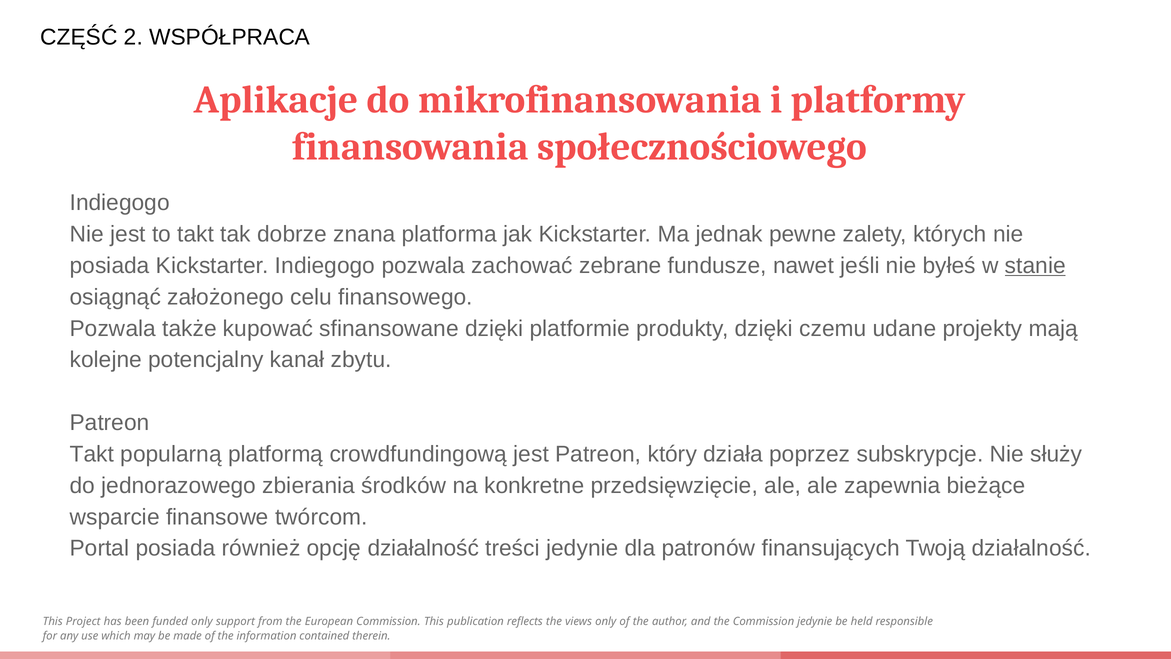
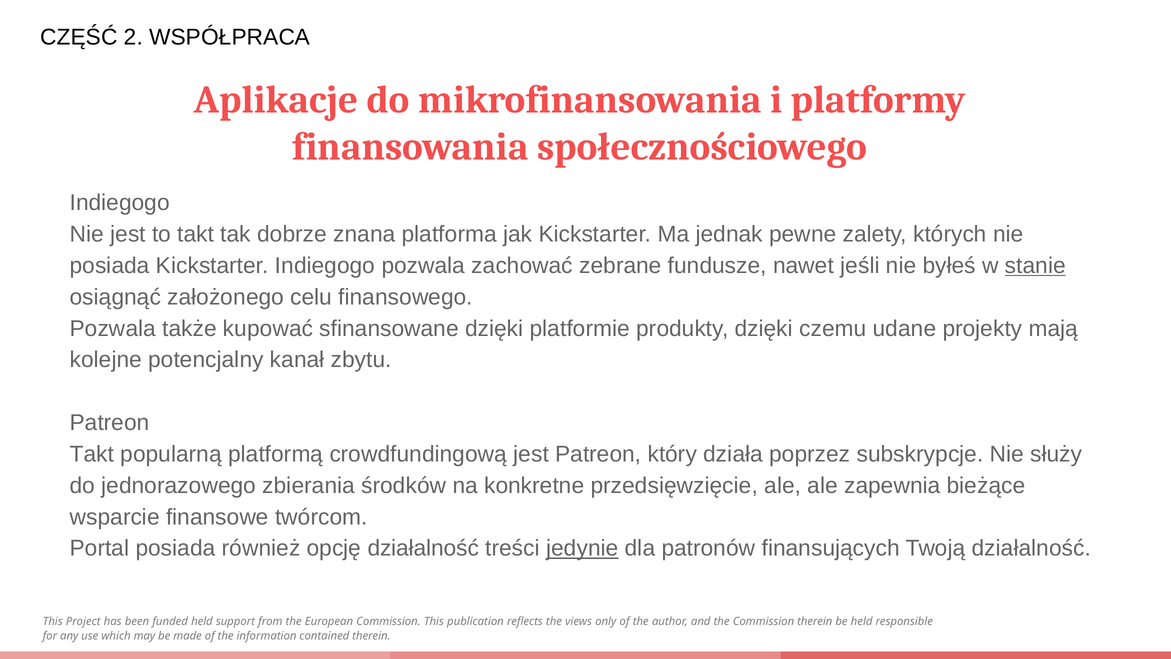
jedynie underline: none -> present (582, 548)
funded only: only -> held (202, 621)
Commission jedynie: jedynie -> therein (815, 621)
